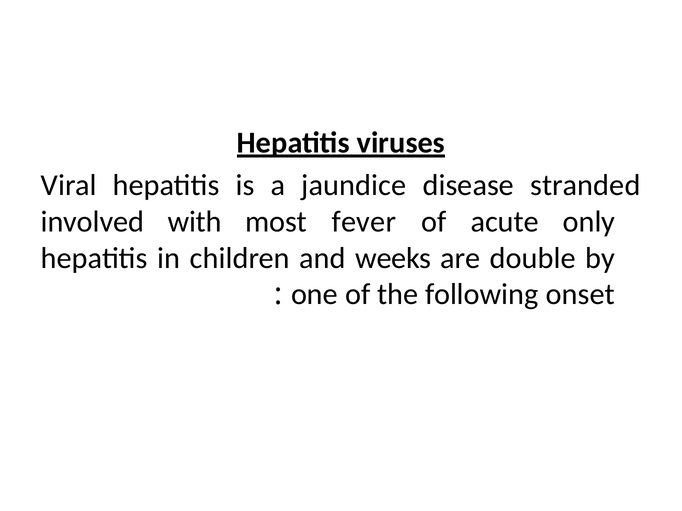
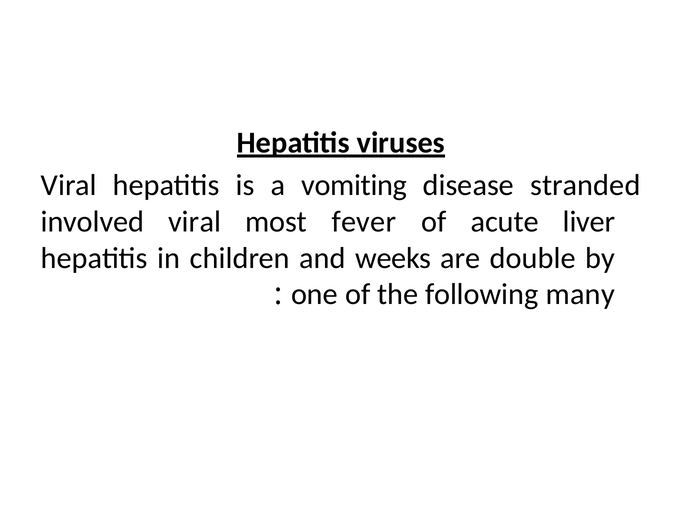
jaundice: jaundice -> vomiting (354, 186)
involved with: with -> viral (195, 222)
only: only -> liver (589, 222)
onset: onset -> many (580, 295)
